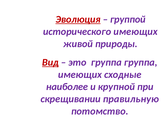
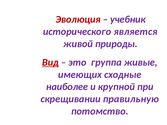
Эволюция underline: present -> none (78, 19)
группой: группой -> учебник (128, 19)
исторического имеющих: имеющих -> является (136, 32)
группа группа: группа -> живые (141, 62)
